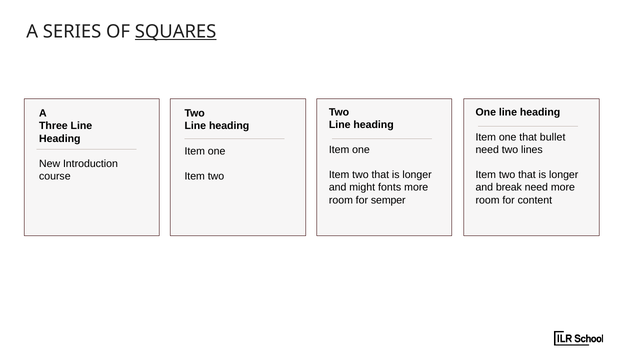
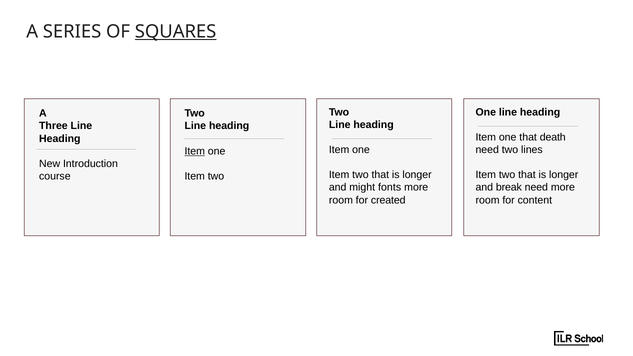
bullet: bullet -> death (553, 137)
Item underline: none -> present (195, 151)
semper: semper -> created (388, 200)
